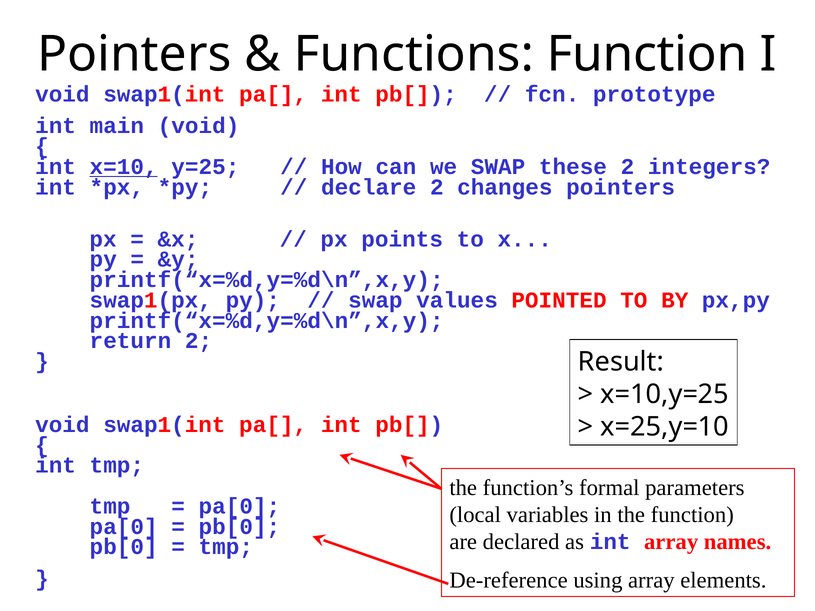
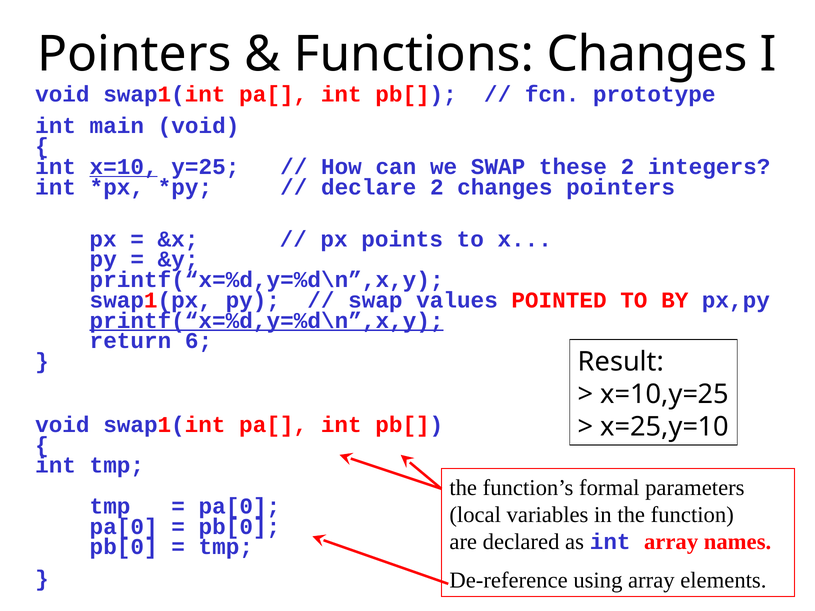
Functions Function: Function -> Changes (647, 54)
printf(“x=%d,y=%d\n”,x,y underline: none -> present (267, 321)
return 2: 2 -> 6 (199, 341)
